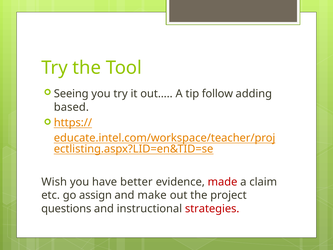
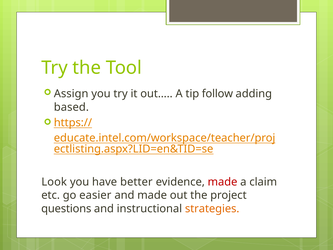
Seeing: Seeing -> Assign (71, 94)
Wish: Wish -> Look (54, 182)
assign: assign -> easier (95, 195)
and make: make -> made (152, 195)
strategies colour: red -> orange (212, 208)
